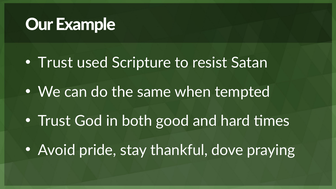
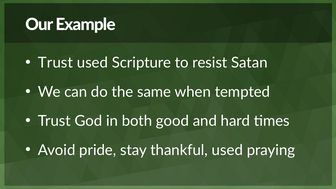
thankful dove: dove -> used (227, 150)
